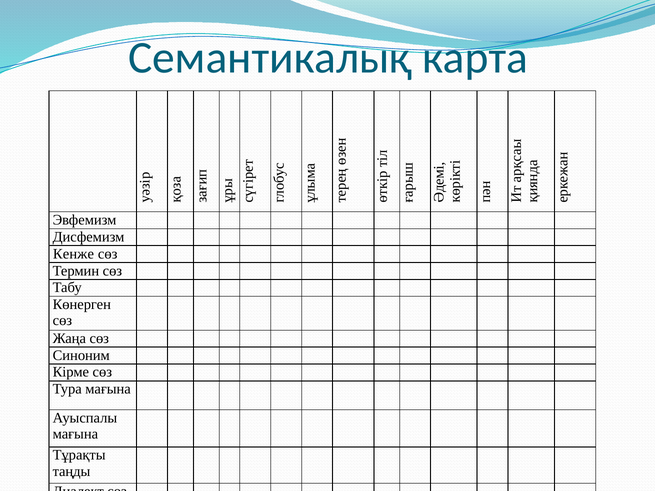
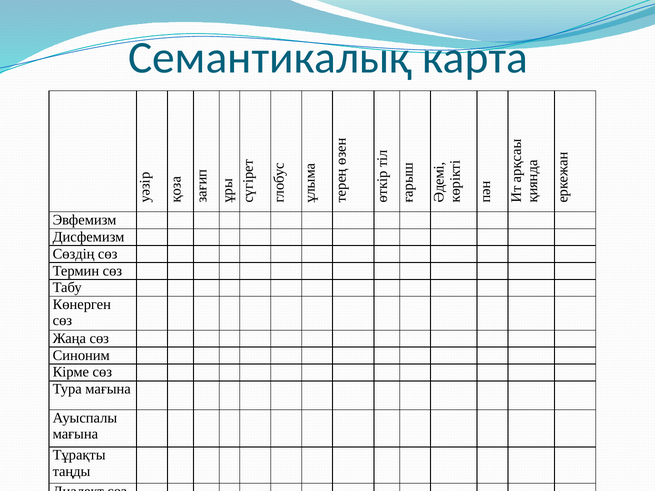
Кенже: Кенже -> Сөздің (74, 254)
